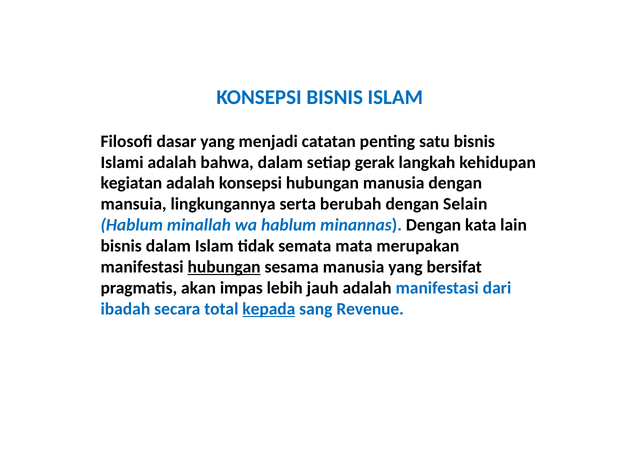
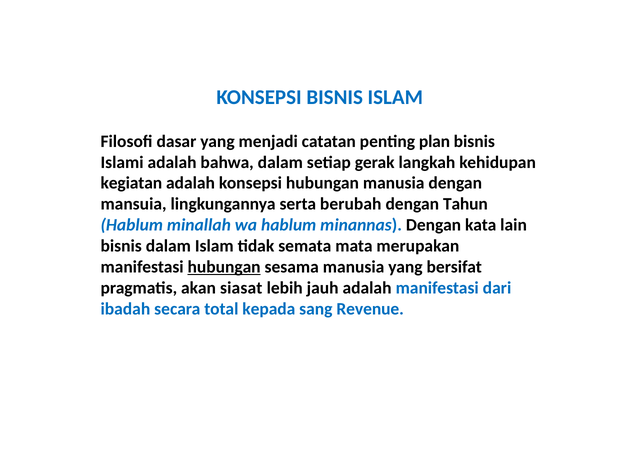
satu: satu -> plan (435, 141)
Selain: Selain -> Tahun (465, 204)
impas: impas -> siasat (241, 288)
kepada underline: present -> none (269, 309)
